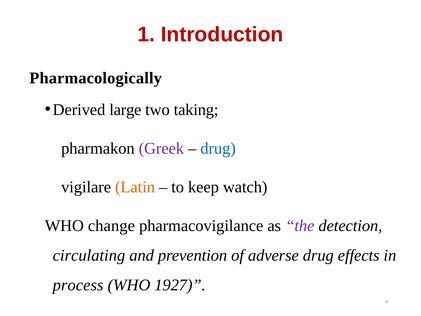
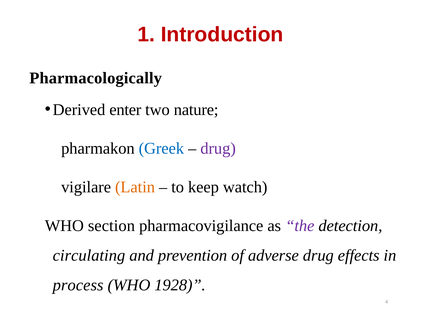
large: large -> enter (125, 110)
taking: taking -> nature (196, 110)
Greek colour: purple -> blue (161, 148)
drug colour: blue -> purple (218, 148)
change: change -> section (111, 226)
1927: 1927 -> 1928 (180, 285)
